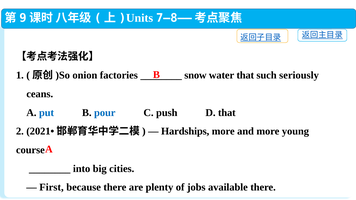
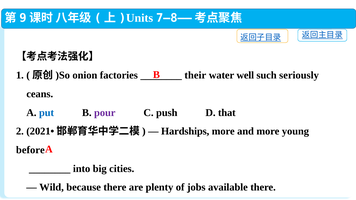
snow: snow -> their (195, 75)
water that: that -> well (245, 75)
pour colour: blue -> purple (105, 113)
course: course -> before (30, 150)
First: First -> Wild (52, 188)
